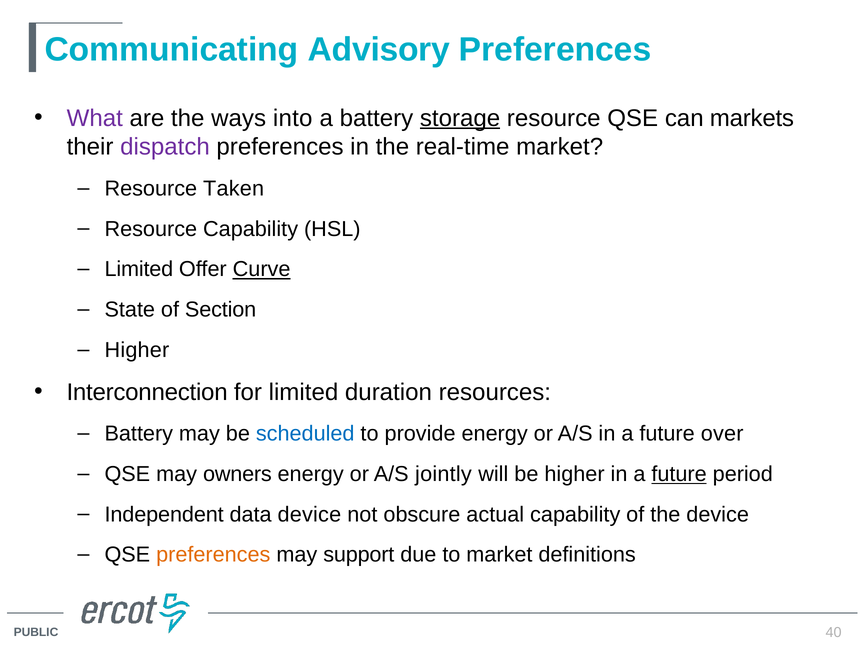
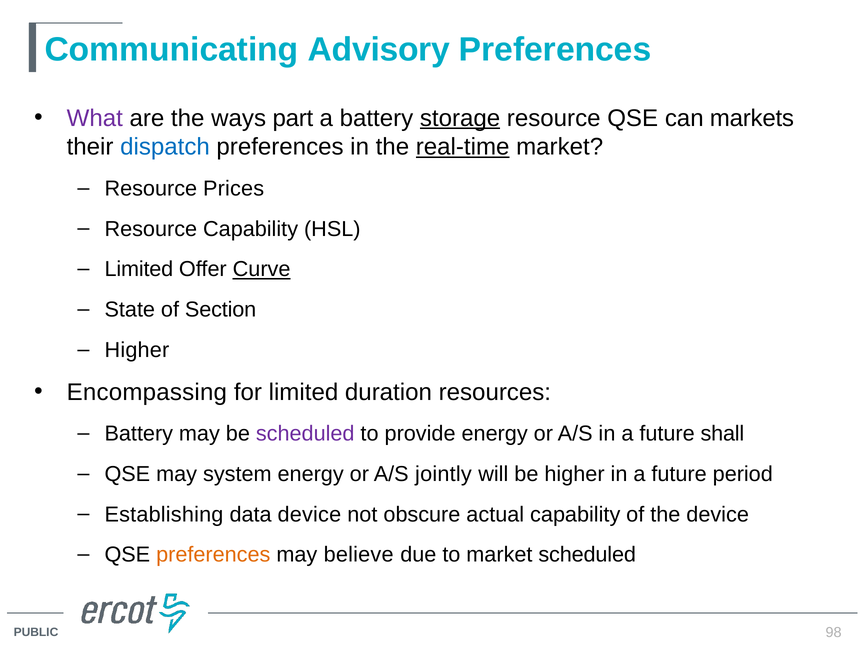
into: into -> part (293, 118)
dispatch colour: purple -> blue (165, 147)
real-time underline: none -> present (463, 147)
Taken: Taken -> Prices (234, 189)
Interconnection: Interconnection -> Encompassing (147, 392)
scheduled colour: blue -> purple (305, 434)
over: over -> shall (722, 434)
owners: owners -> system (237, 474)
future underline: present -> none (679, 474)
Independent: Independent -> Establishing (164, 515)
support: support -> believe (359, 555)
market definitions: definitions -> scheduled (587, 555)
40: 40 -> 98 (834, 633)
